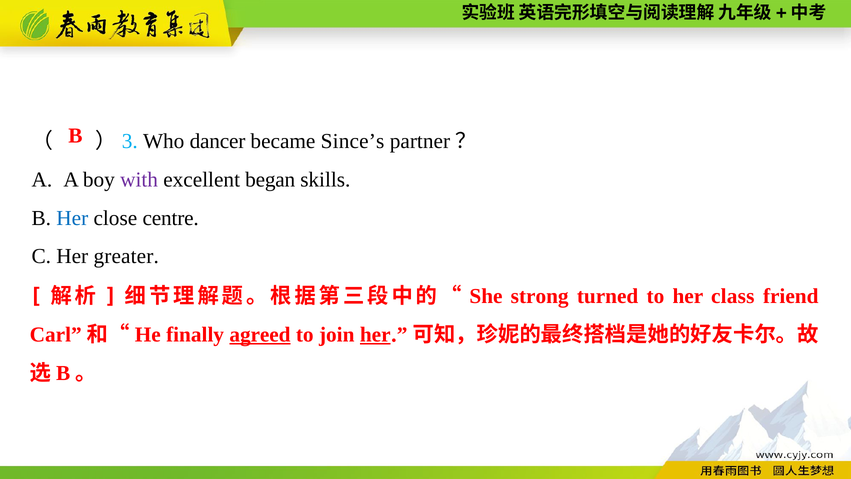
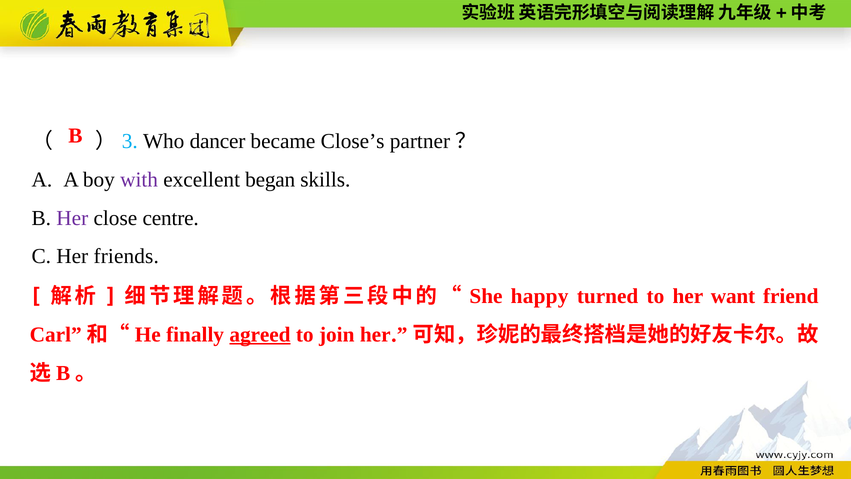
Since’s: Since’s -> Close’s (353, 141)
Her colour: blue -> purple (72, 218)
greater: greater -> friends (126, 256)
strong: strong -> happy (540, 296)
class: class -> want (733, 296)
her underline: present -> none (375, 335)
